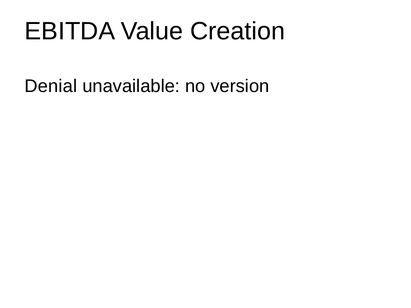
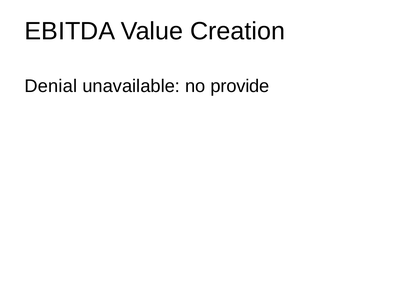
version: version -> provide (240, 86)
